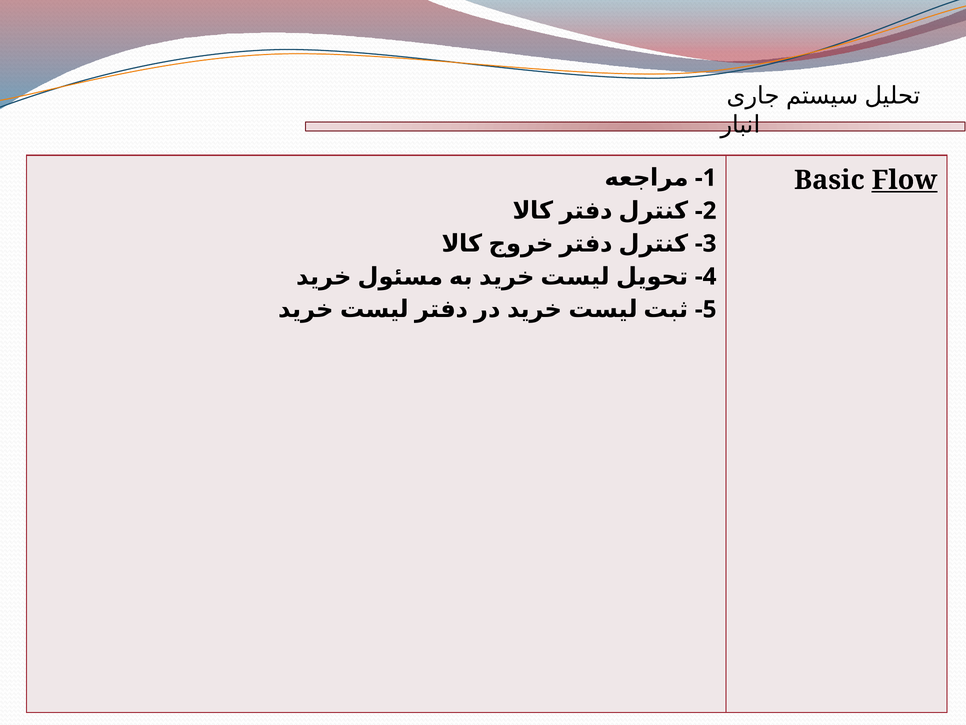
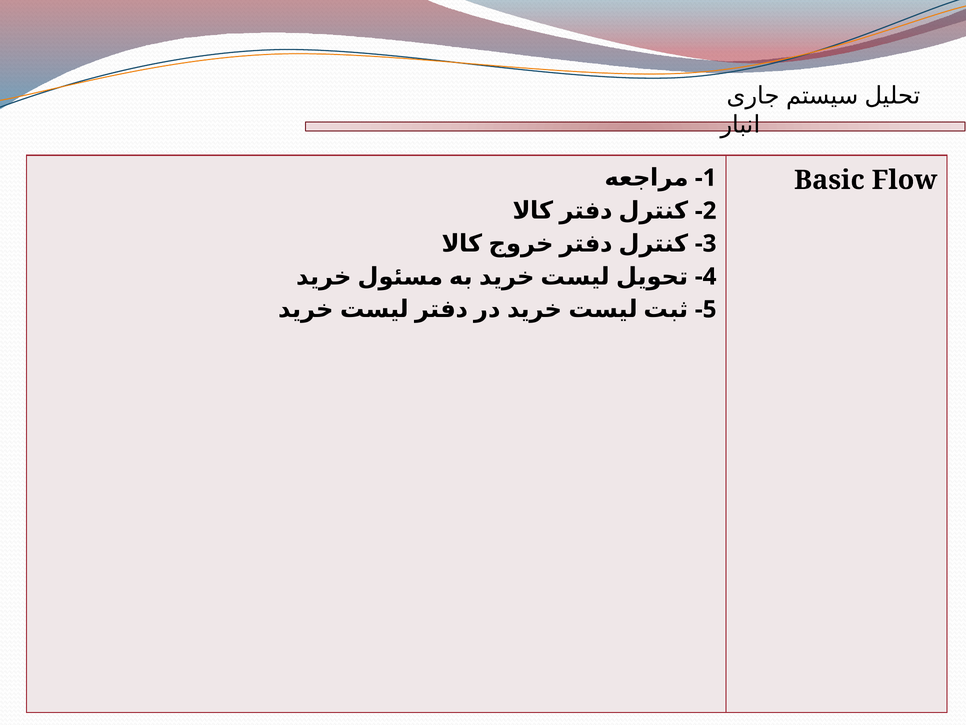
Flow underline: present -> none (904, 180)
